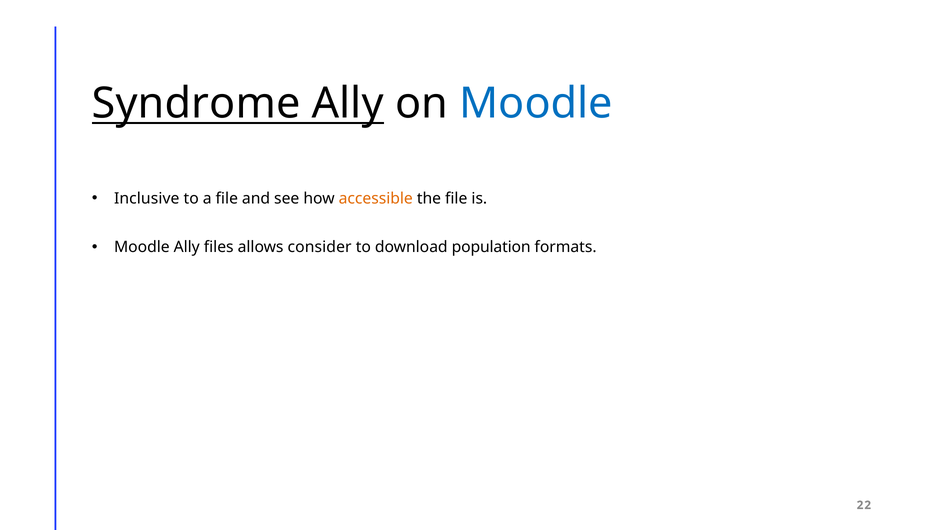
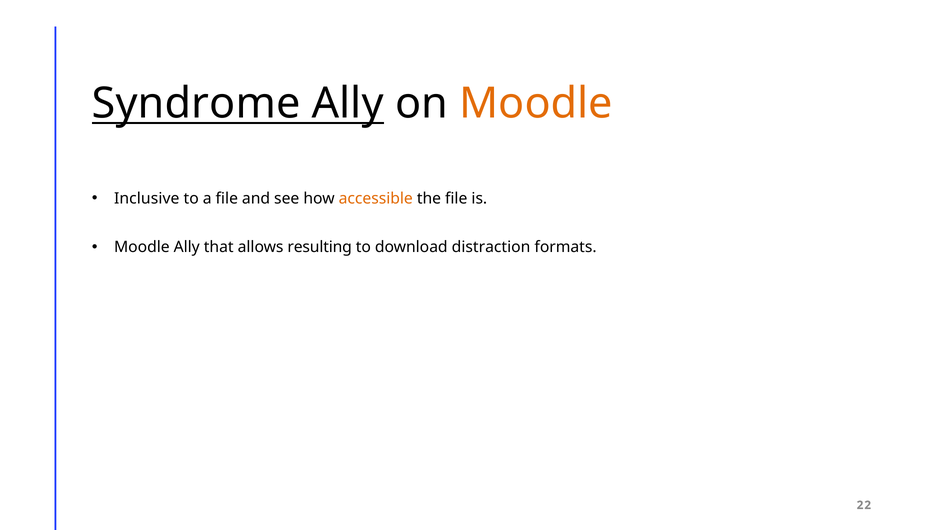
Moodle colour: blue -> orange (536, 103)
files: files -> that (219, 247)
consider: consider -> resulting (320, 247)
population: population -> distraction (491, 247)
